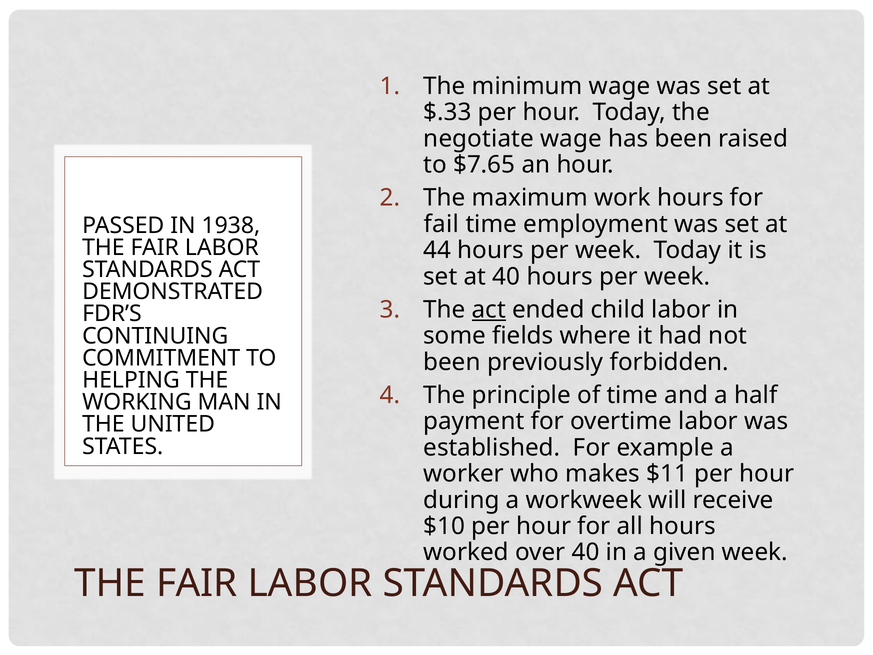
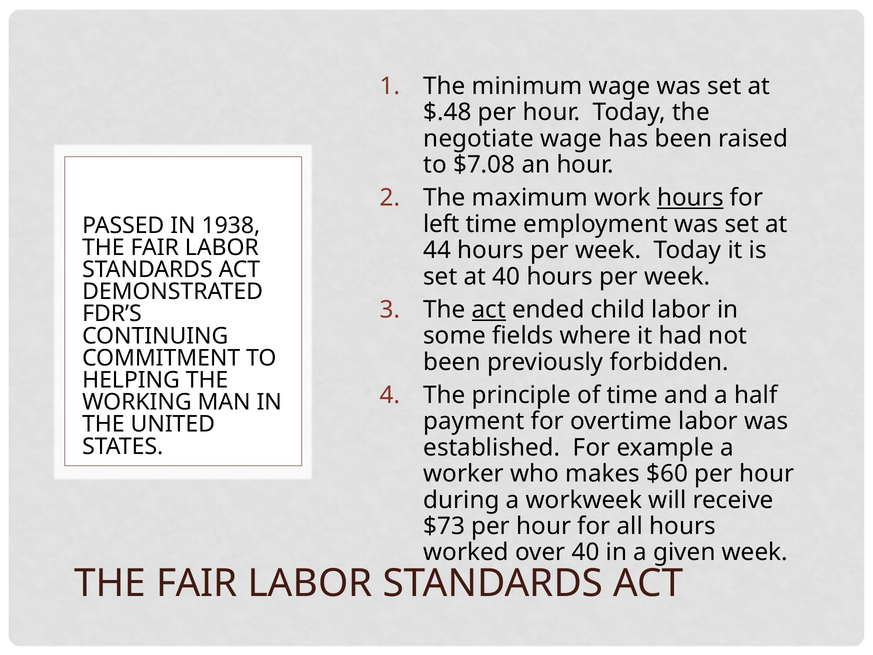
$.33: $.33 -> $.48 (447, 112)
$7.65: $7.65 -> $7.08 (484, 165)
hours underline: none -> present (690, 198)
fail: fail -> left (441, 224)
$11: $11 -> $60 (667, 474)
$10: $10 -> $73 (444, 526)
